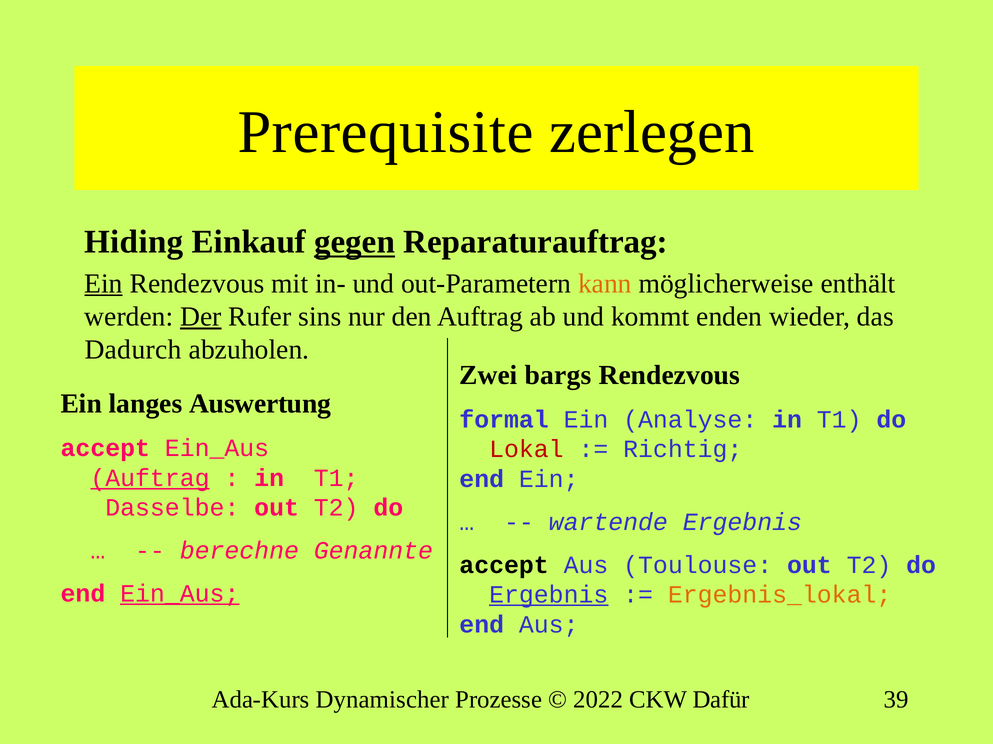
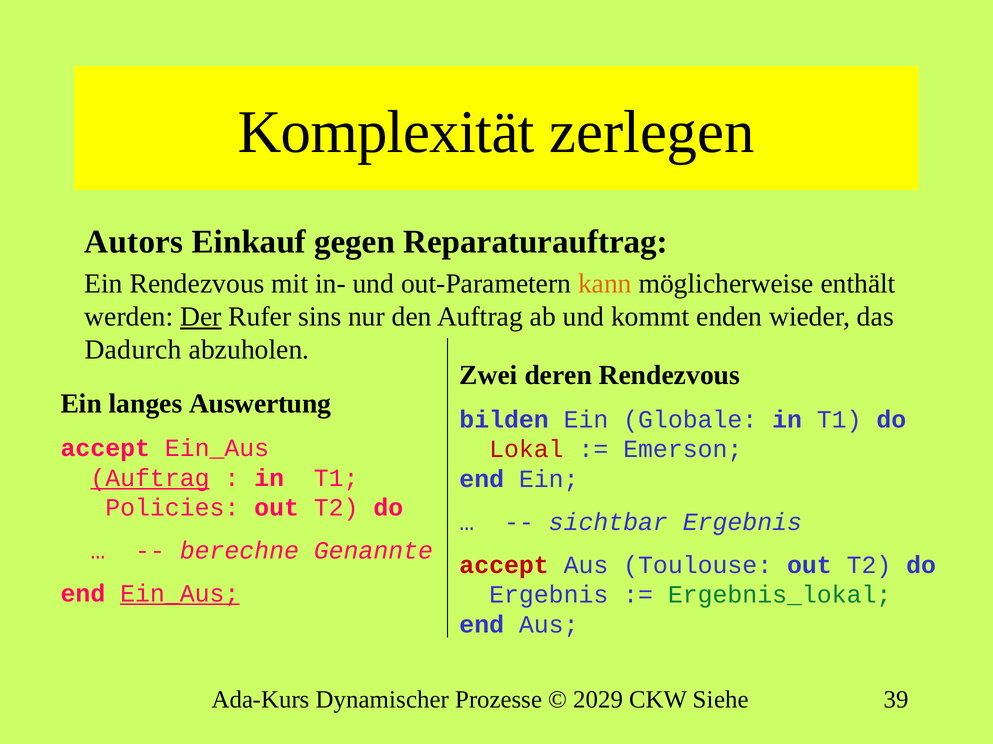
Prerequisite: Prerequisite -> Komplexität (386, 132)
Hiding: Hiding -> Autors (134, 242)
gegen underline: present -> none (355, 242)
Ein underline: present -> none (104, 284)
bargs: bargs -> deren (558, 375)
formal: formal -> bilden (504, 420)
Analyse: Analyse -> Globale (690, 420)
Richtig: Richtig -> Emerson (683, 450)
Dasselbe: Dasselbe -> Policies (172, 508)
wartende: wartende -> sichtbar (608, 522)
accept colour: black -> red (504, 565)
Ergebnis underline: present -> none (549, 595)
Ergebnis_lokal colour: orange -> green (780, 595)
2022: 2022 -> 2029 (598, 700)
Dafür: Dafür -> Siehe (721, 700)
